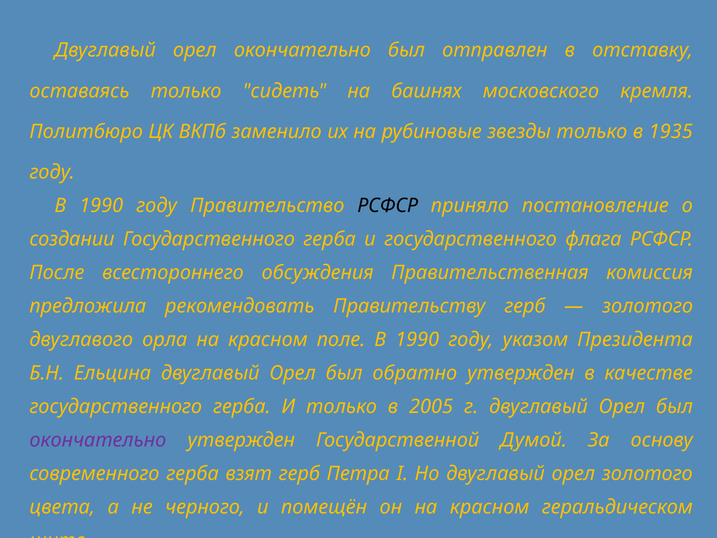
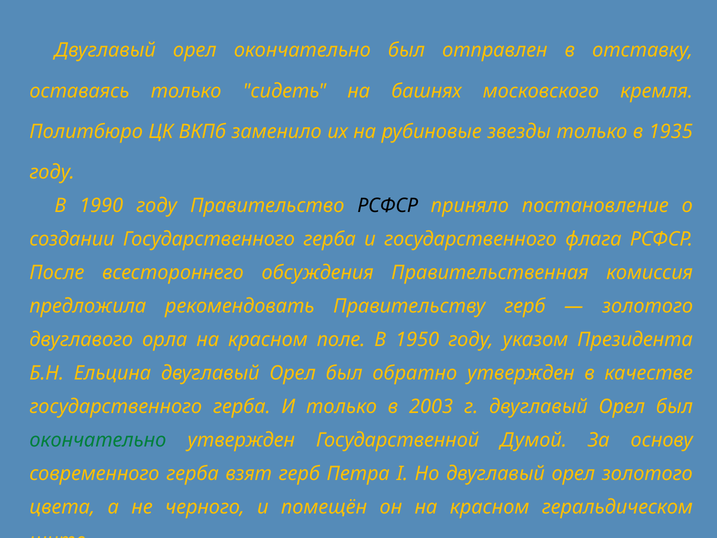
поле В 1990: 1990 -> 1950 (417, 340)
2005: 2005 -> 2003 (431, 406)
окончательно colour: purple -> green (98, 440)
